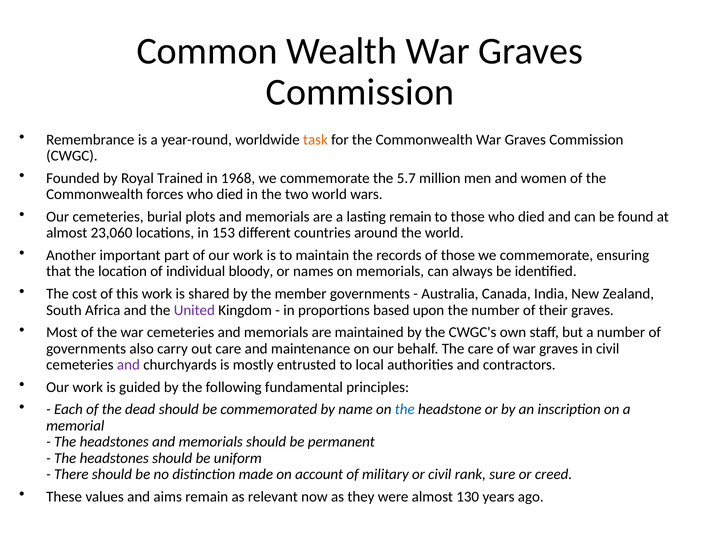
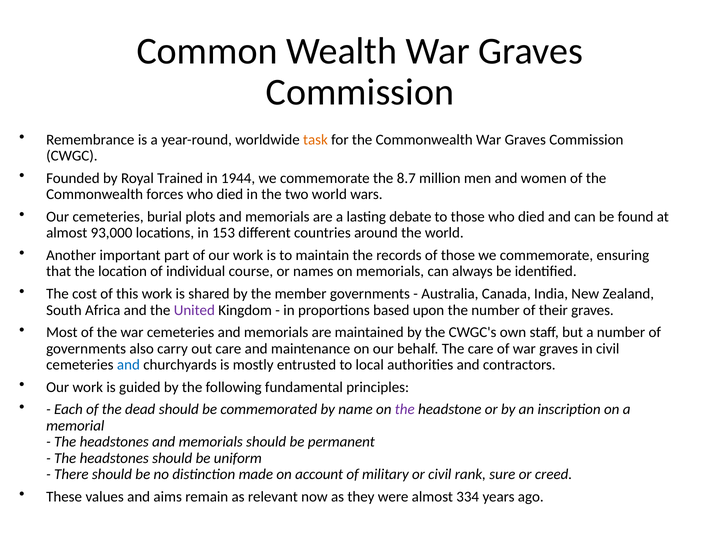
1968: 1968 -> 1944 (238, 178)
5.7: 5.7 -> 8.7 (406, 178)
lasting remain: remain -> debate (410, 217)
23,060: 23,060 -> 93,000 (112, 233)
bloody: bloody -> course (251, 272)
and colour: purple -> blue (128, 365)
the colour: blue -> purple (405, 410)
130: 130 -> 334 (468, 497)
